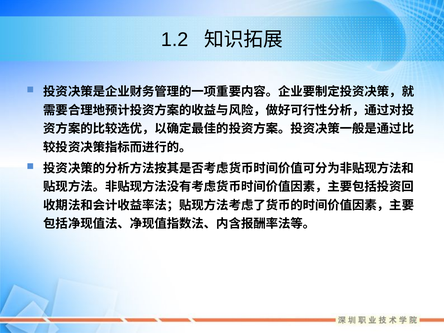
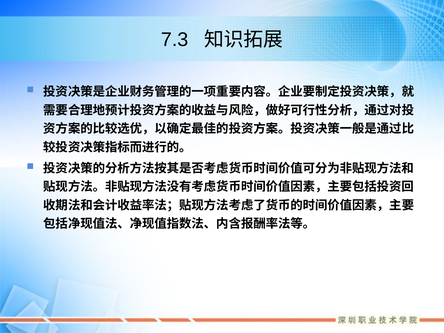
1.2: 1.2 -> 7.3 (175, 40)
